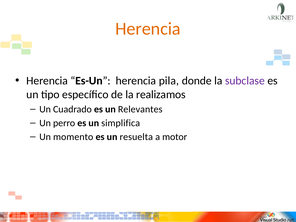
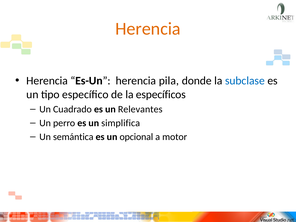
subclase colour: purple -> blue (245, 81)
realizamos: realizamos -> específicos (161, 94)
momento: momento -> semántica (73, 137)
resuelta: resuelta -> opcional (136, 137)
